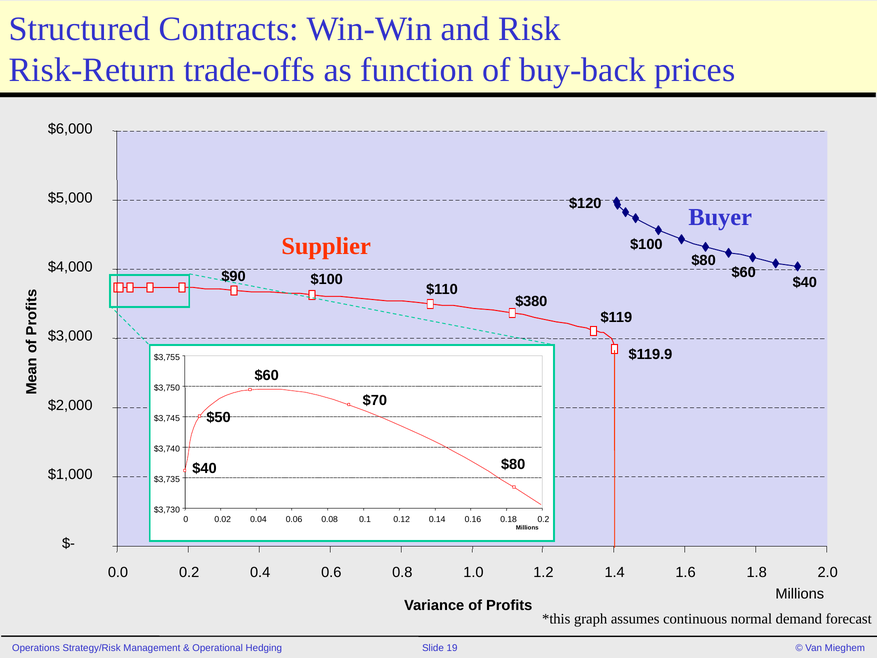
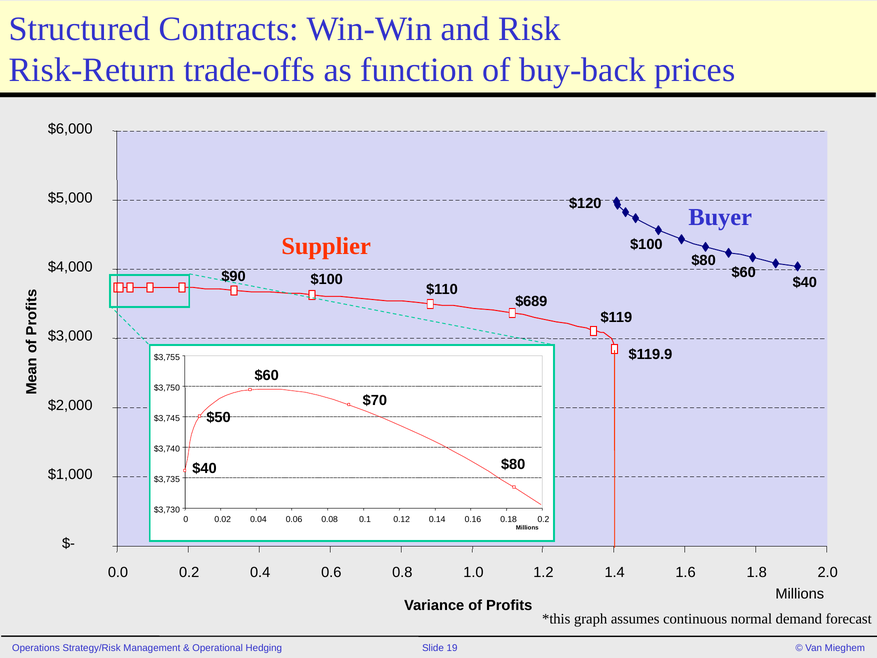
$380: $380 -> $689 (531, 301)
